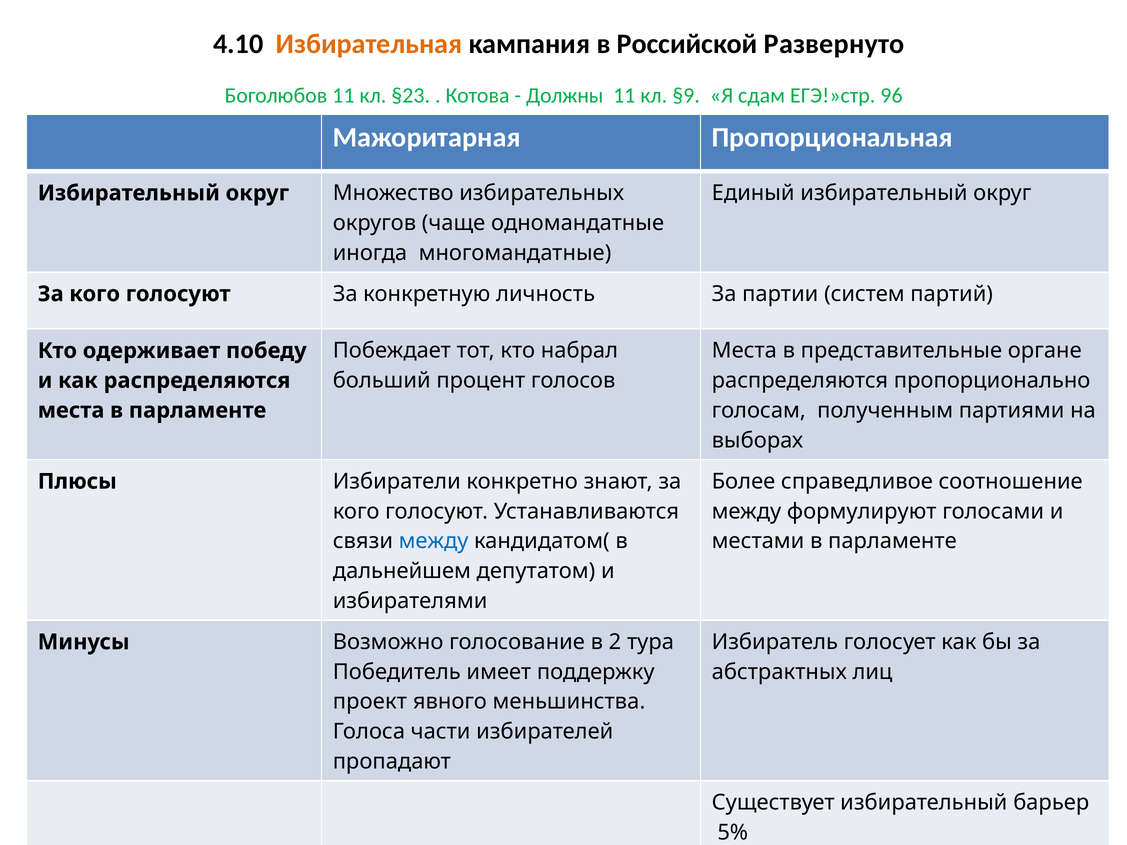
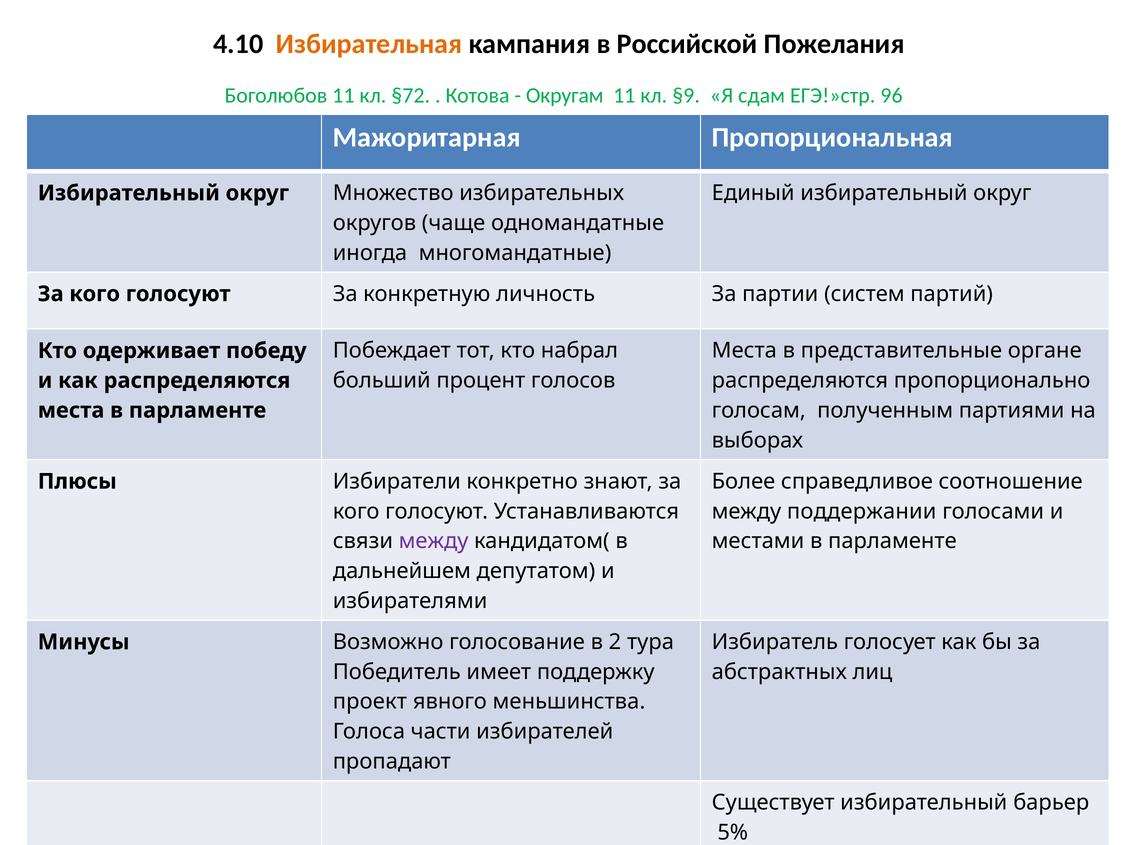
Развернуто: Развернуто -> Пожелания (834, 44)
§23: §23 -> §72 (411, 95)
Должны: Должны -> Округам (565, 95)
формулируют: формулируют -> поддержании (862, 511)
между colour: blue -> purple (434, 541)
